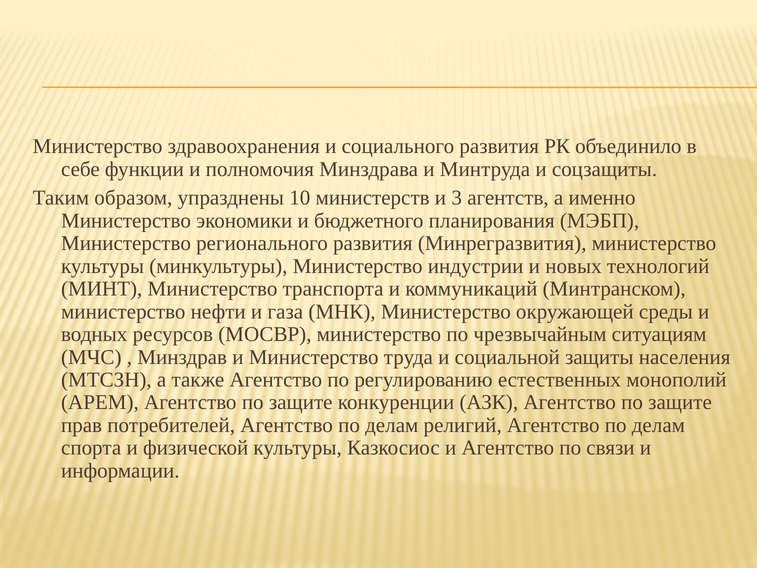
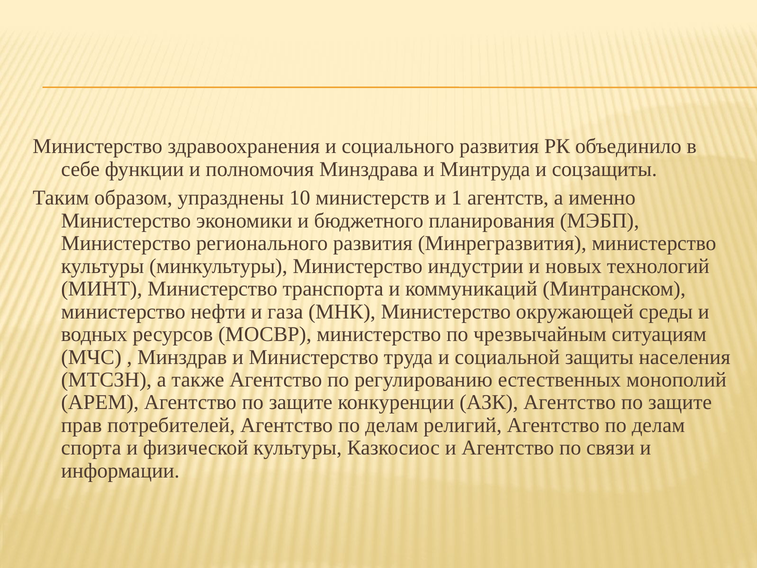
3: 3 -> 1 (457, 198)
